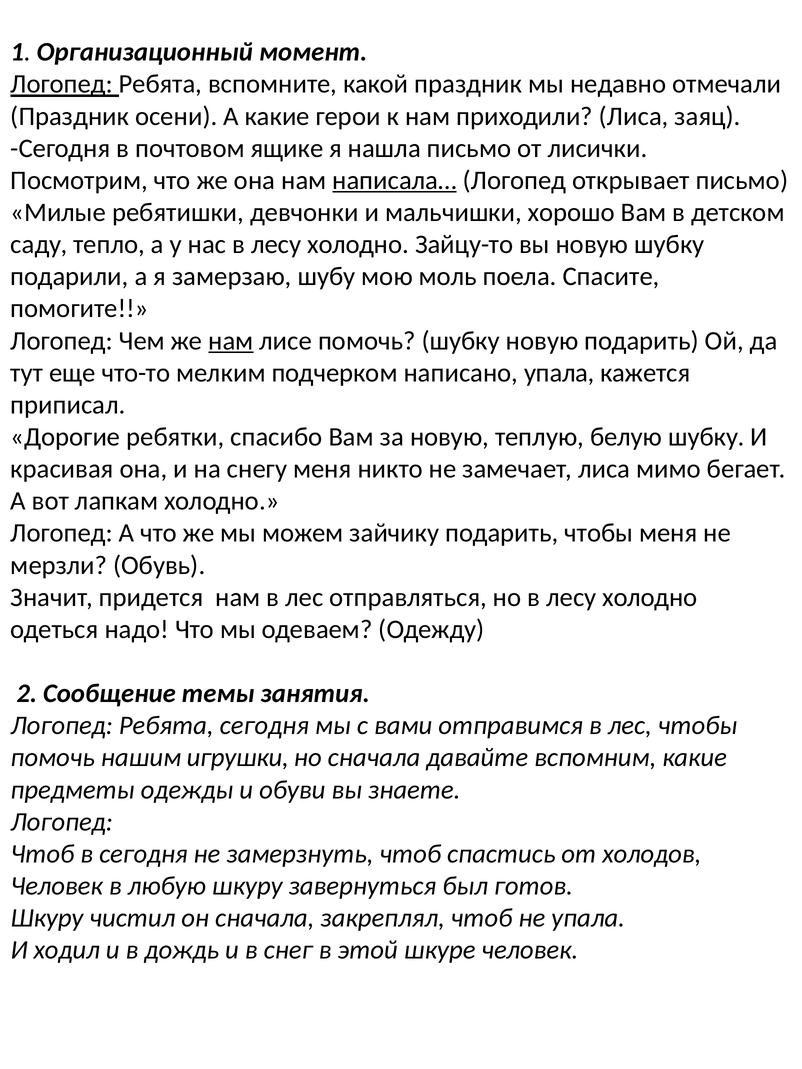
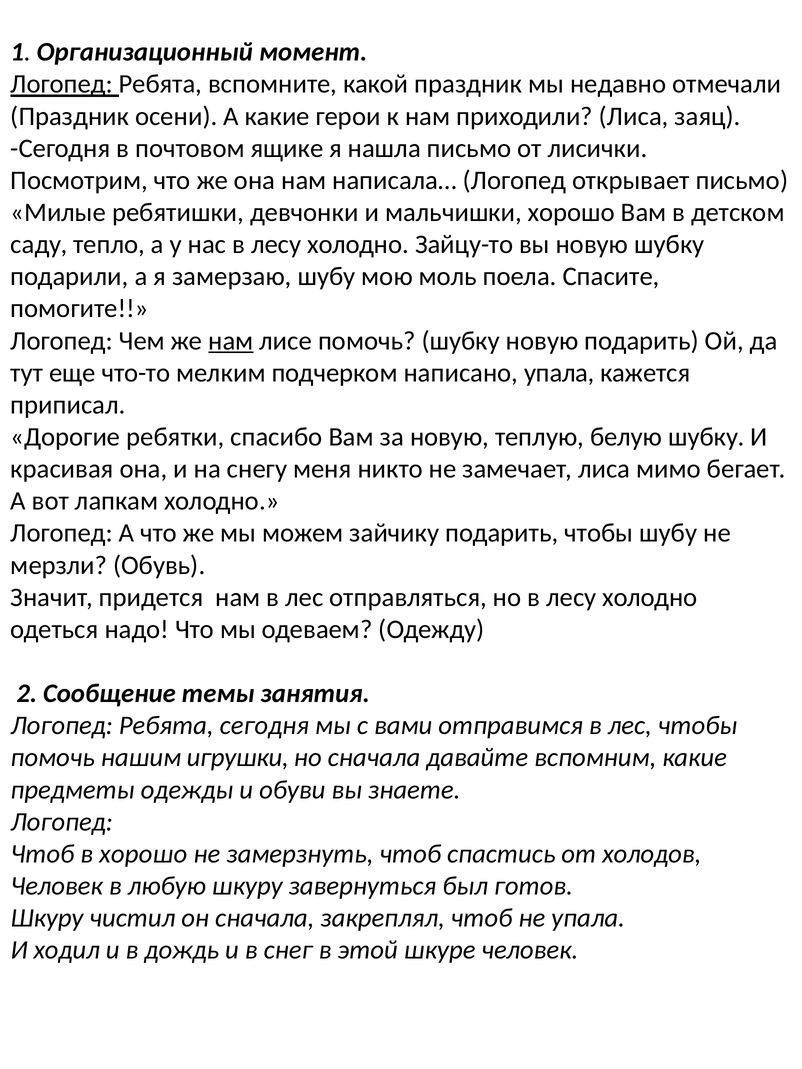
написала… underline: present -> none (395, 180)
чтобы меня: меня -> шубу (668, 533)
в сегодня: сегодня -> хорошо (143, 854)
